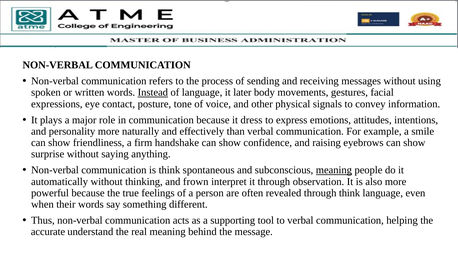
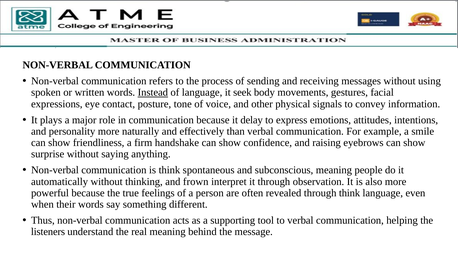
later: later -> seek (242, 92)
dress: dress -> delay (252, 120)
meaning underline: present -> none (334, 170)
accurate: accurate -> listeners (48, 231)
